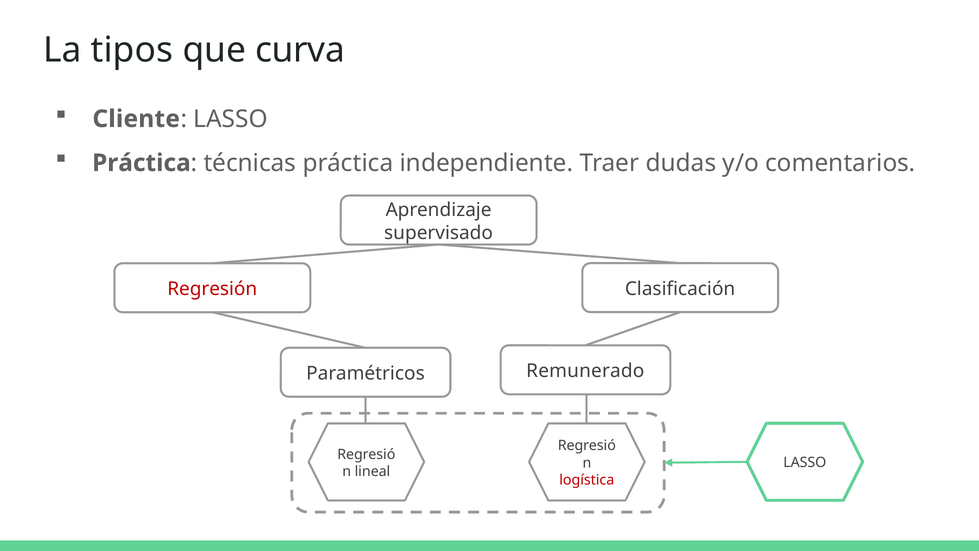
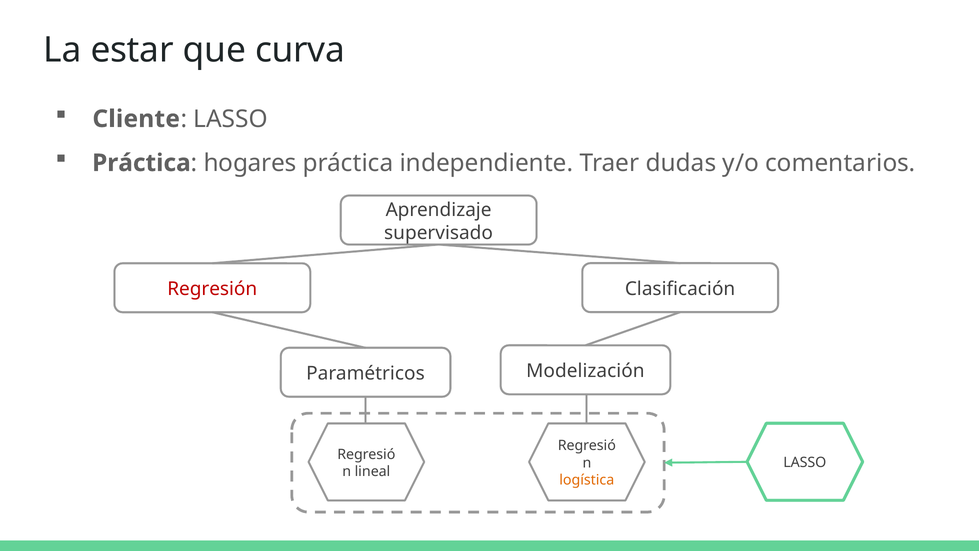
tipos: tipos -> estar (132, 50)
técnicas: técnicas -> hogares (250, 163)
Remunerado: Remunerado -> Modelización (585, 371)
logística colour: red -> orange (587, 480)
